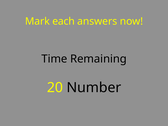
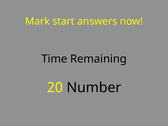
each: each -> start (63, 21)
